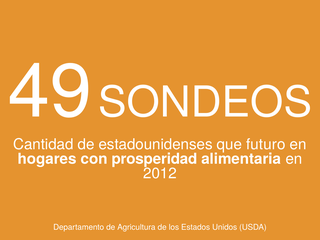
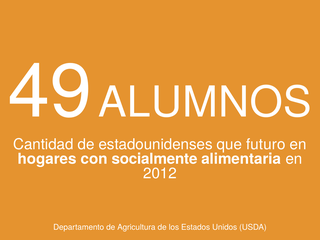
SONDEOS: SONDEOS -> ALUMNOS (205, 103)
prosperidad: prosperidad -> socialmente (155, 159)
